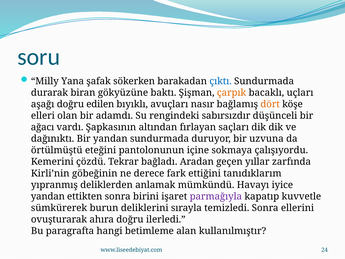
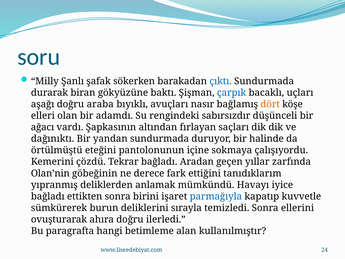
Yana: Yana -> Şanlı (73, 81)
çarpık colour: orange -> blue (232, 93)
edilen: edilen -> araba (100, 104)
uzvuna: uzvuna -> halinde (266, 139)
Kirli’nin: Kirli’nin -> Olan’nin (50, 173)
yandan: yandan -> bağladı (48, 196)
parmağıyla colour: purple -> blue (216, 196)
